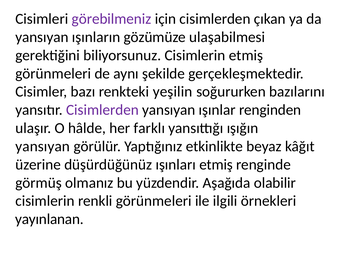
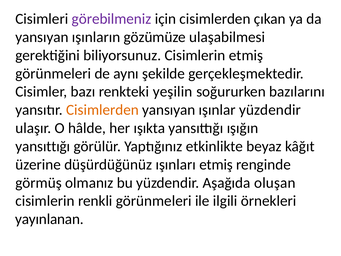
Cisimlerden colour: purple -> orange (102, 110)
ışınlar renginden: renginden -> yüzdendir (270, 110)
farklı: farklı -> ışıkta (149, 128)
yansıyan: yansıyan -> yansıttığı (43, 146)
olabilir: olabilir -> oluşan (275, 183)
